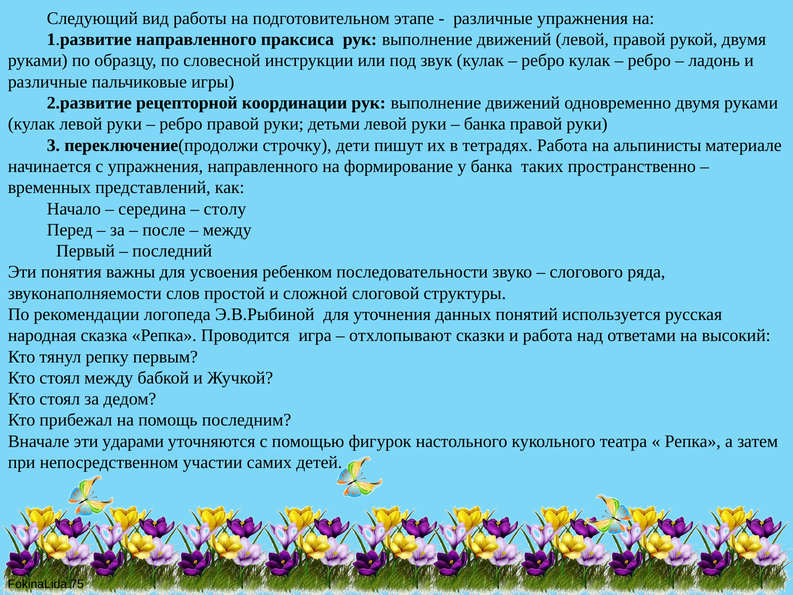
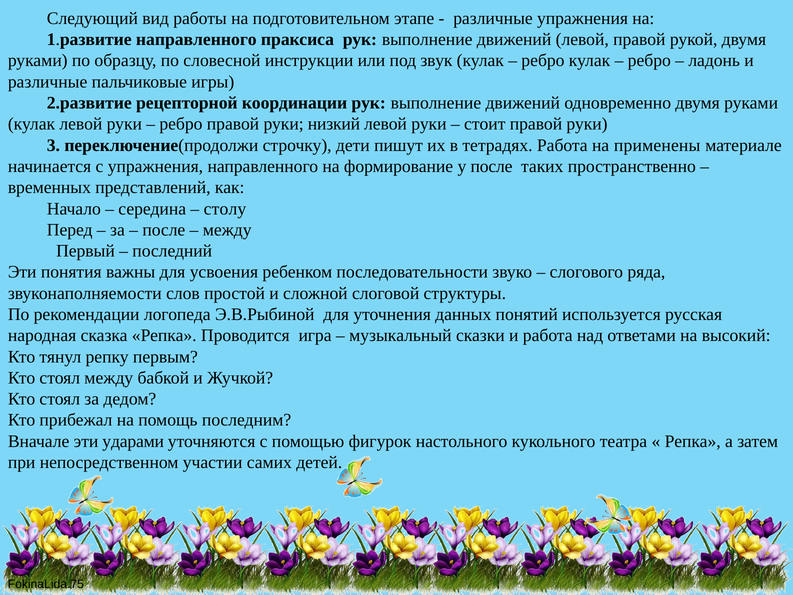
детьми: детьми -> низкий (334, 124)
банка: банка -> стоит (485, 124)
альпинисты: альпинисты -> применены (657, 145)
у банка: банка -> после (492, 166)
отхлопывают: отхлопывают -> музыкальный (400, 335)
